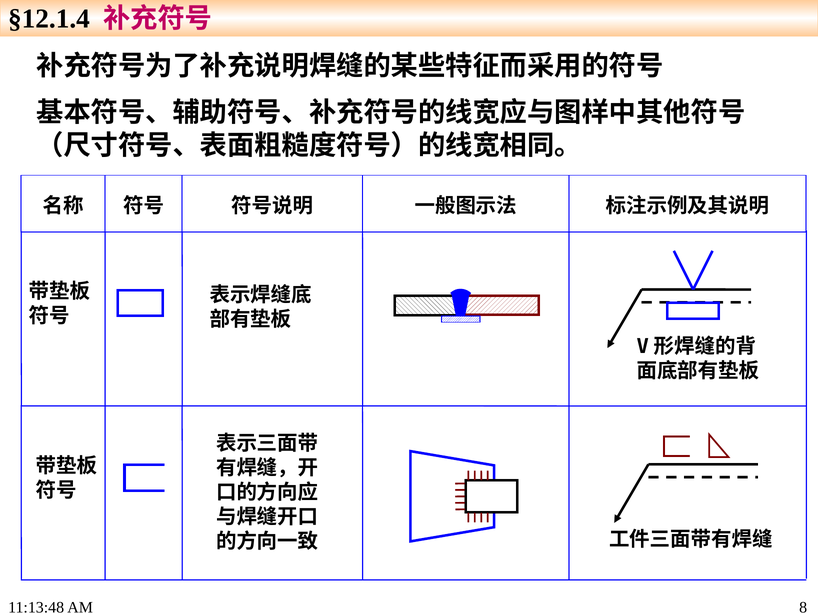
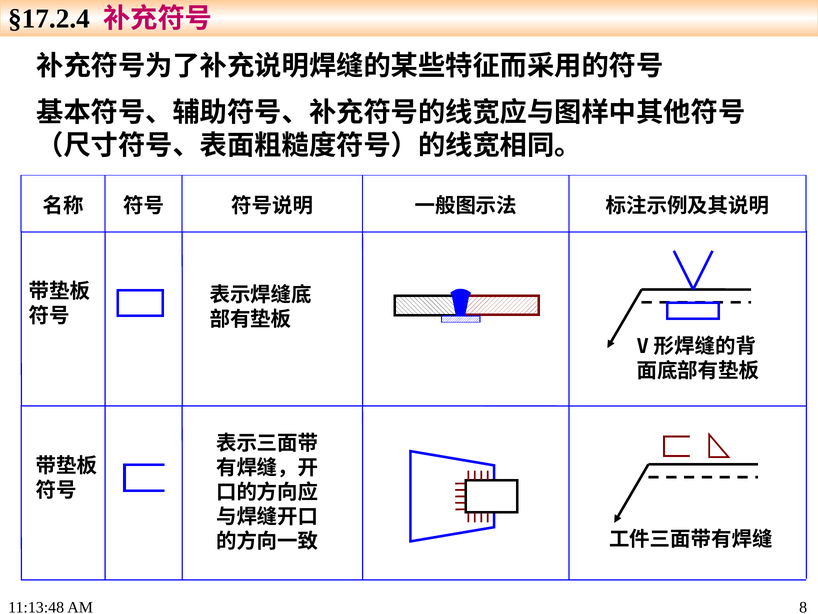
§12.1.4: §12.1.4 -> §17.2.4 (49, 19)
